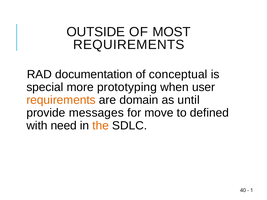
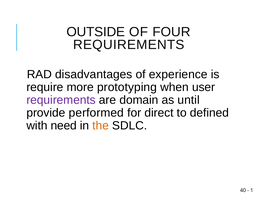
MOST: MOST -> FOUR (171, 32)
documentation: documentation -> disadvantages (94, 74)
conceptual: conceptual -> experience (178, 74)
special: special -> require (45, 87)
requirements colour: orange -> purple (61, 100)
messages: messages -> performed (96, 113)
move: move -> direct (159, 113)
